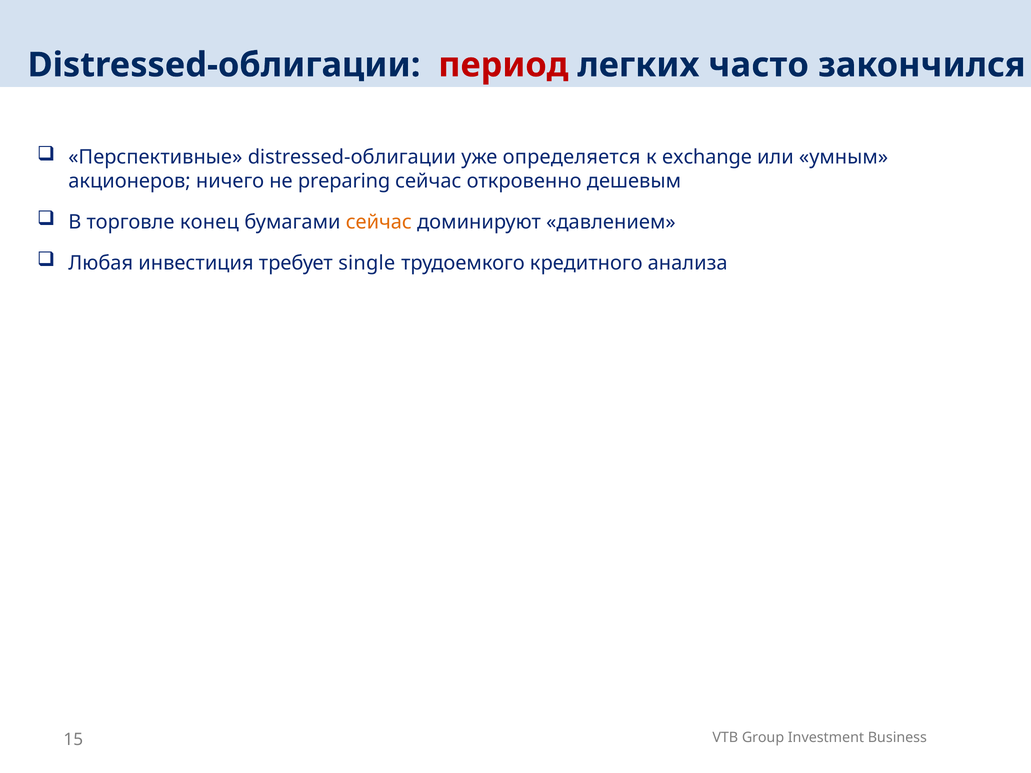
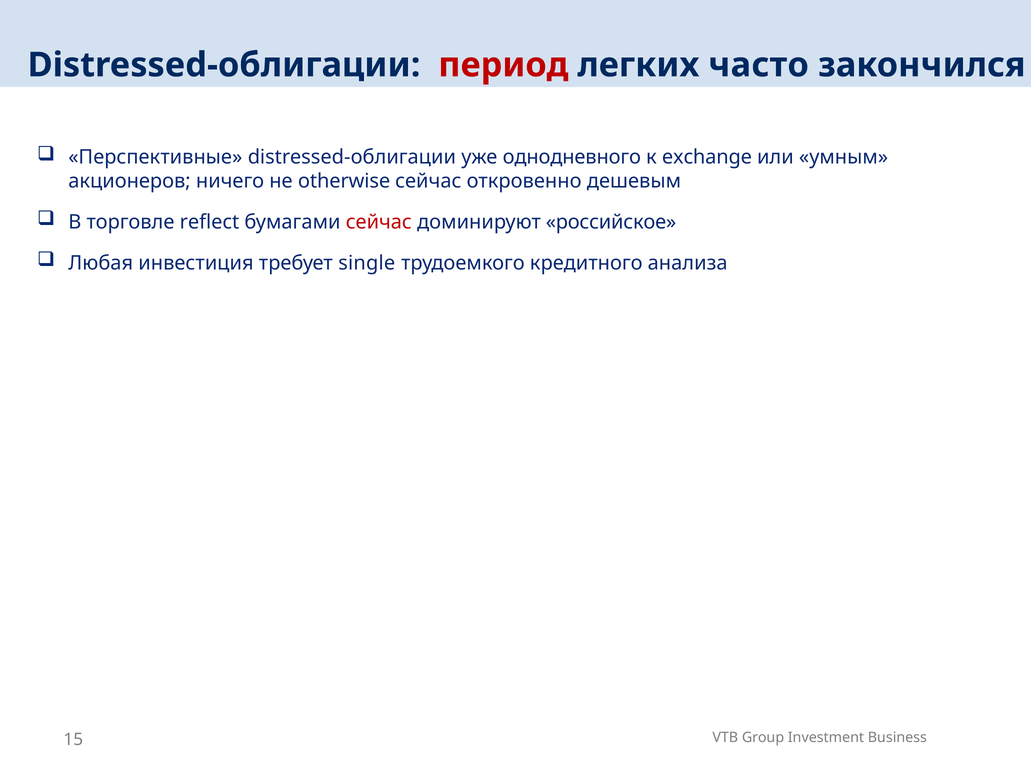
определяется: определяется -> однодневного (572, 157)
preparing: preparing -> otherwise (344, 181)
конец: конец -> reflect (210, 222)
сейчас colour: orange -> red (379, 222)
давлением: давлением -> российское (611, 222)
